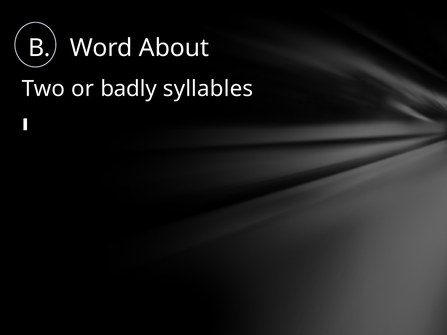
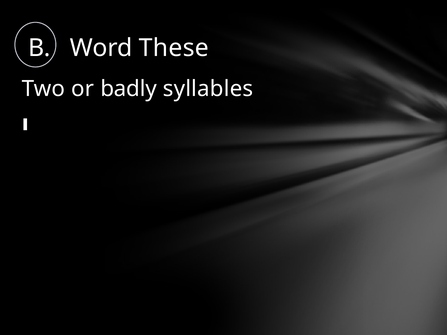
About: About -> These (174, 48)
